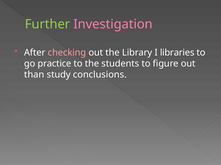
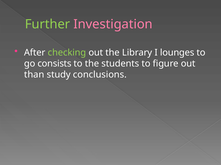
checking colour: pink -> light green (67, 53)
libraries: libraries -> lounges (177, 53)
practice: practice -> consists (54, 64)
